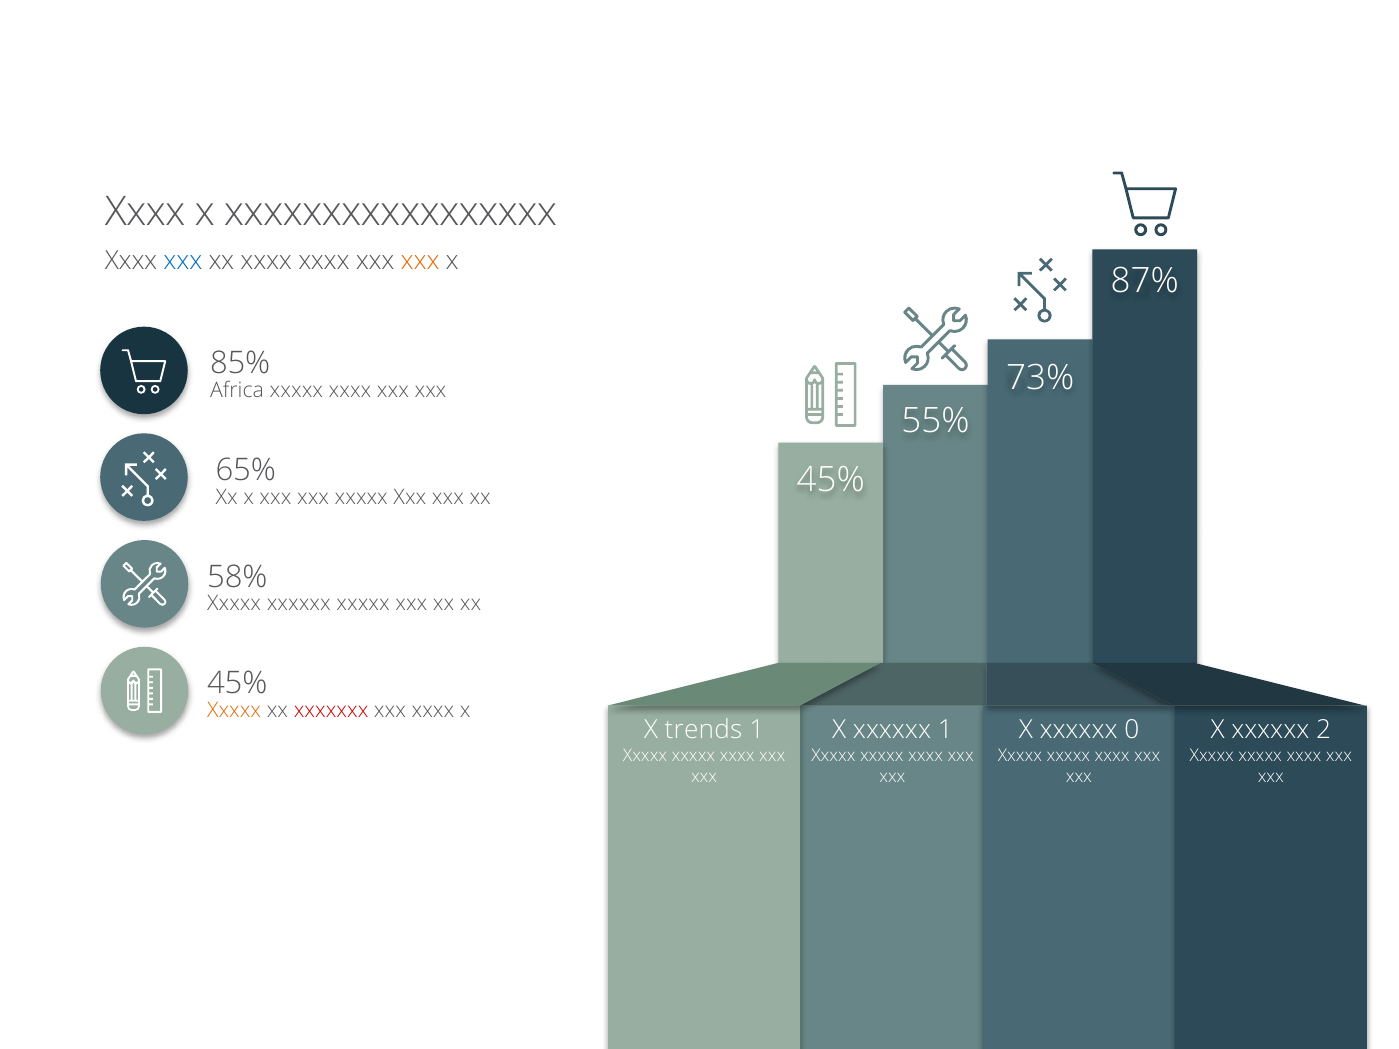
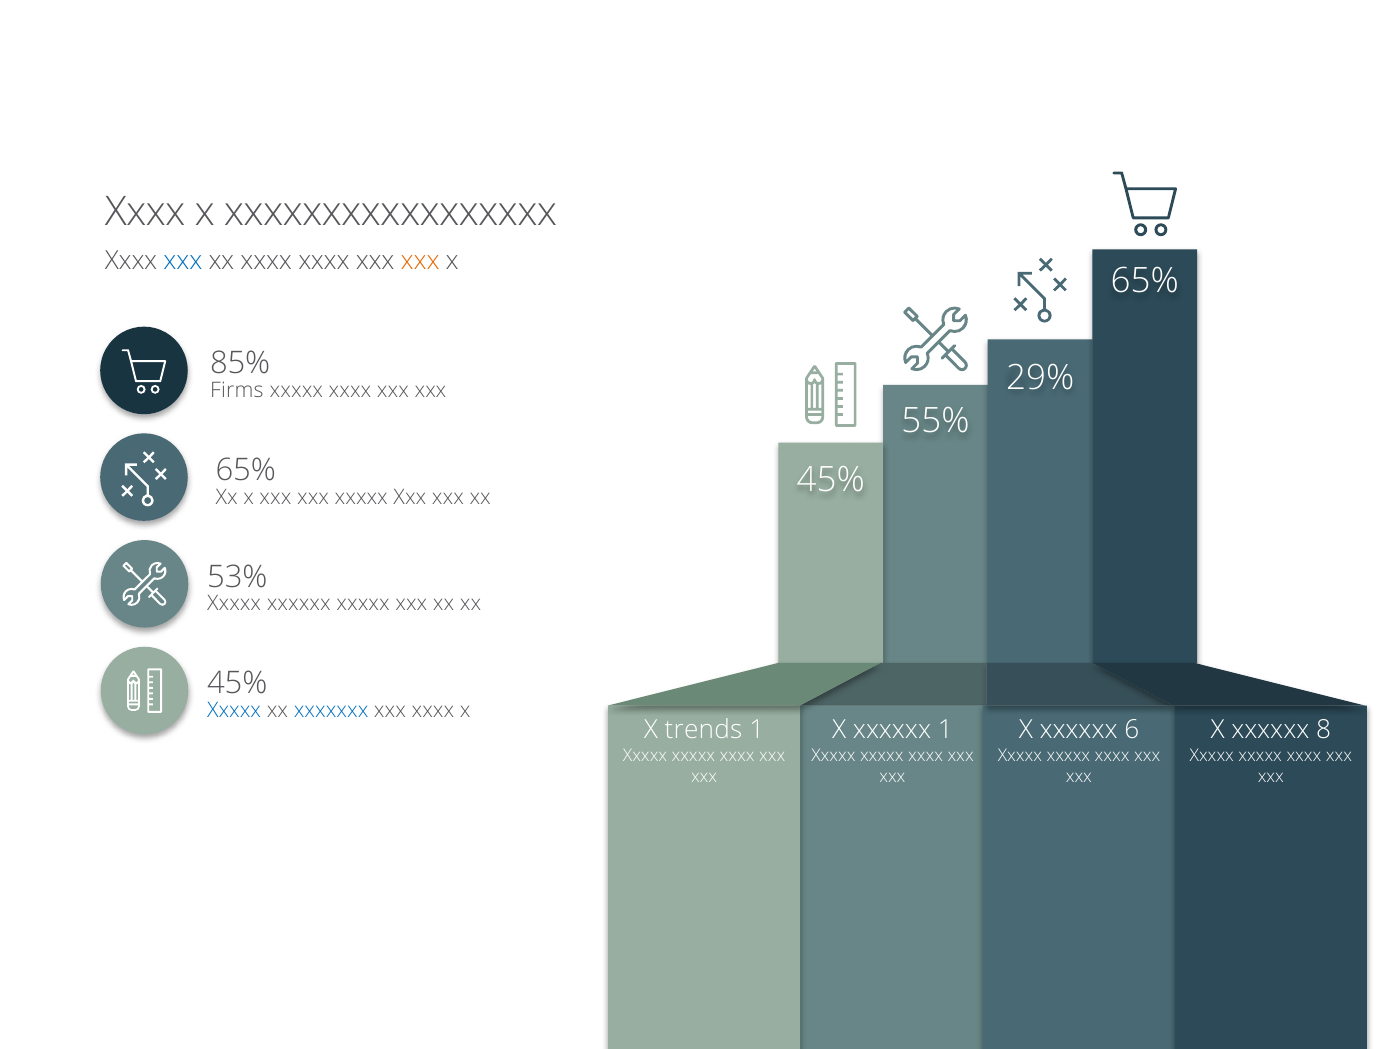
87%: 87% -> 65% (1145, 281)
73%: 73% -> 29% (1040, 378)
Africa: Africa -> Firms (237, 390)
58%: 58% -> 53% (237, 577)
Xxxxx colour: orange -> blue (234, 711)
xxxxxxx colour: red -> blue (331, 711)
0: 0 -> 6 (1132, 730)
2: 2 -> 8 (1324, 730)
